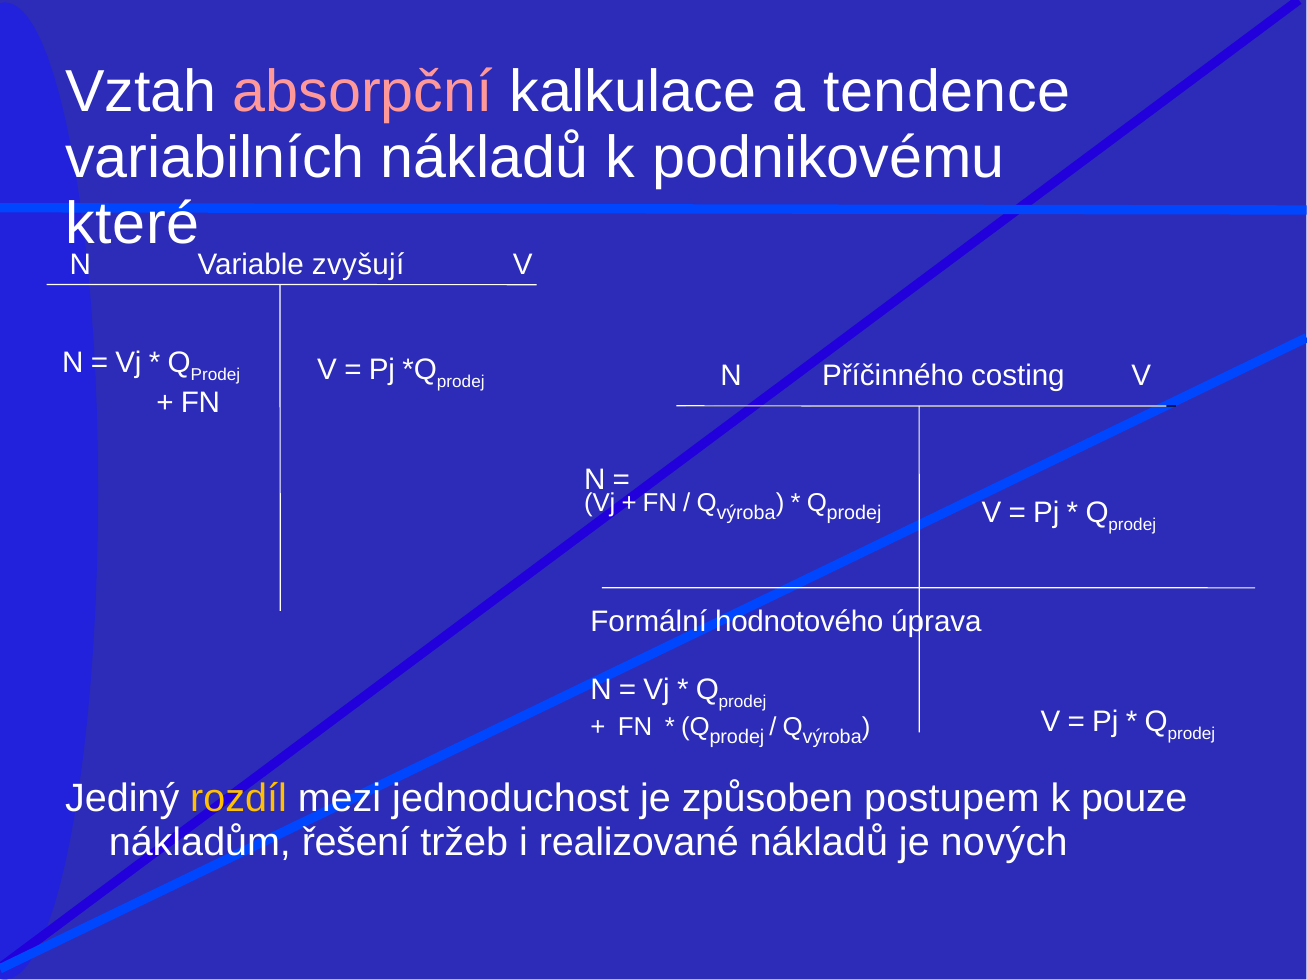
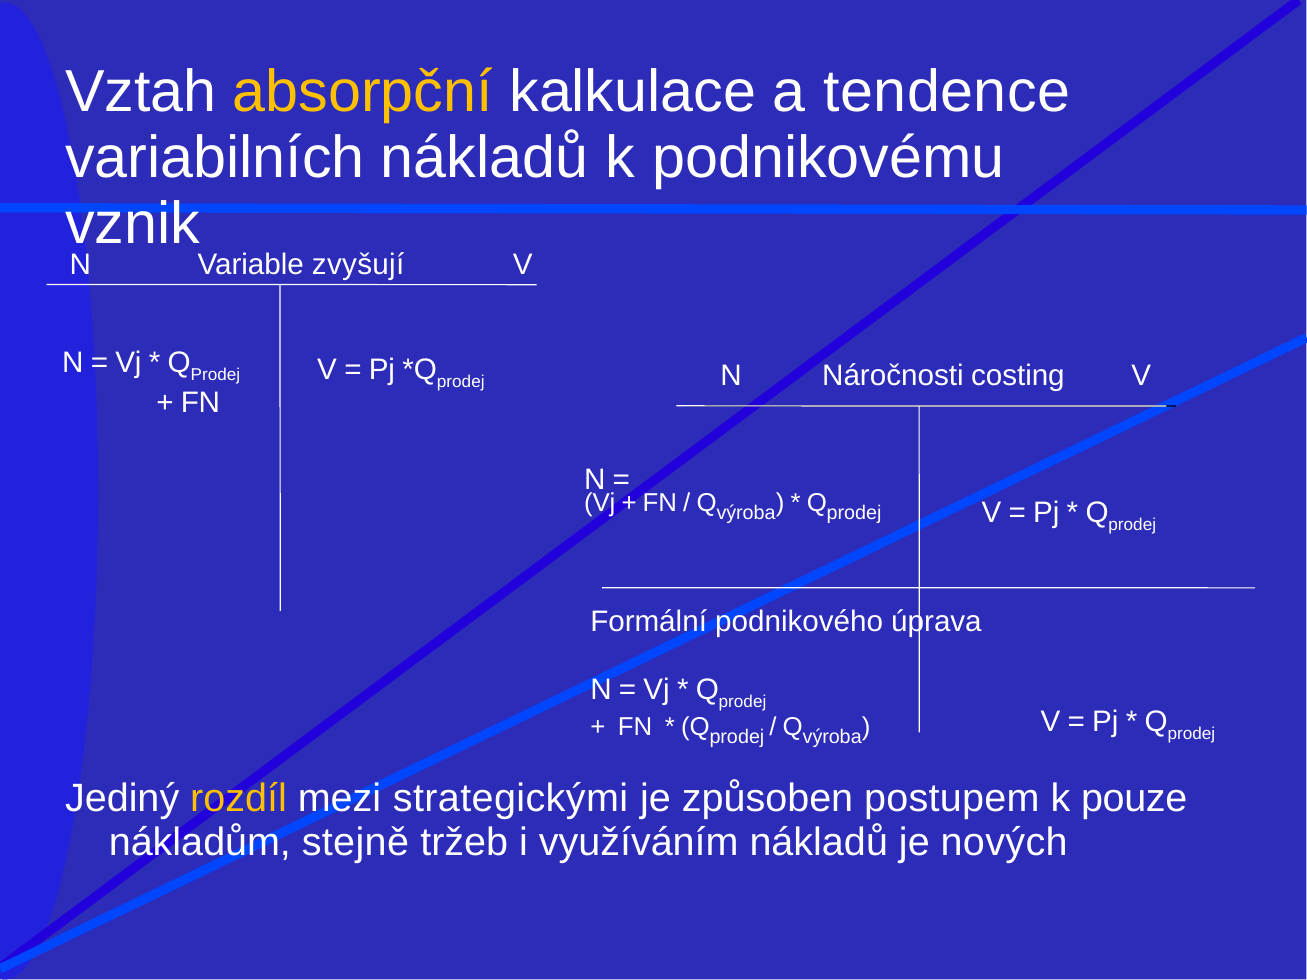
absorpční colour: pink -> yellow (363, 92)
které: které -> vznik (133, 224)
Příčinného: Příčinného -> Náročnosti (893, 376)
hodnotového: hodnotového -> podnikového (799, 622)
jednoduchost: jednoduchost -> strategickými (511, 798)
řešení: řešení -> stejně (355, 842)
realizované: realizované -> využíváním (639, 842)
